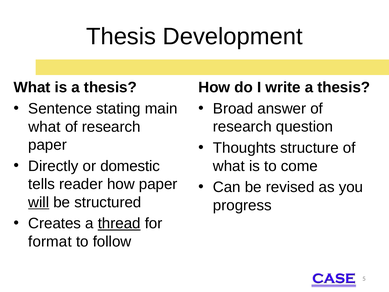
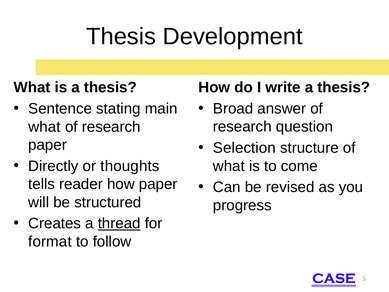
Thoughts: Thoughts -> Selection (244, 148)
domestic: domestic -> thoughts (130, 166)
will underline: present -> none (39, 202)
